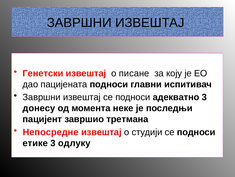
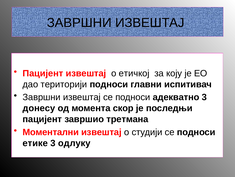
Генетски: Генетски -> Пацијент (43, 73)
писане: писане -> етичкој (134, 73)
пацијената: пацијената -> територији (64, 84)
неке: неке -> скор (123, 108)
Непосредне: Непосредне -> Моментални (51, 132)
